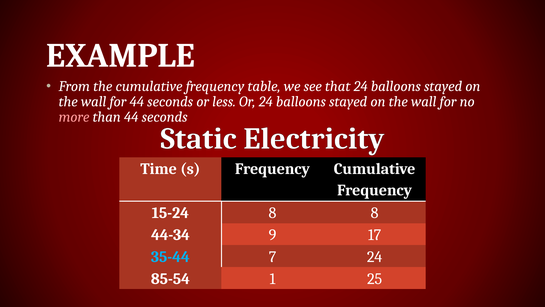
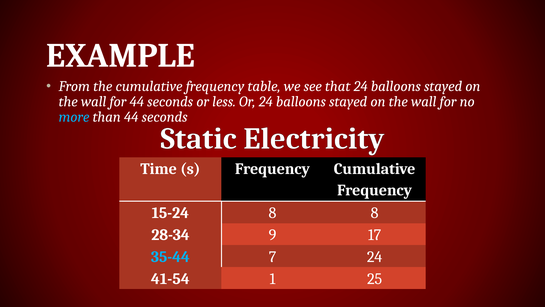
more colour: pink -> light blue (74, 117)
44-34: 44-34 -> 28-34 (170, 235)
85-54: 85-54 -> 41-54 (170, 279)
